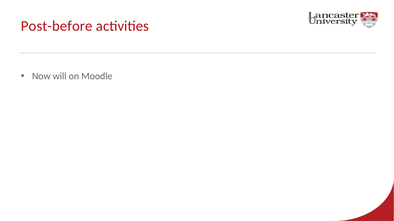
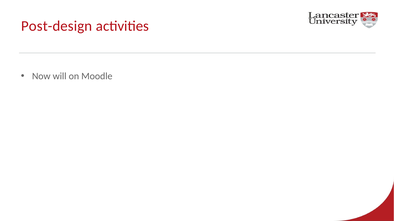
Post-before: Post-before -> Post-design (57, 26)
